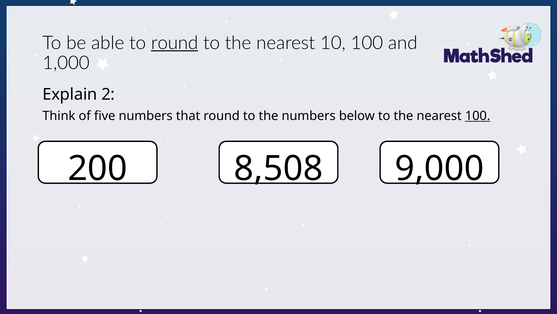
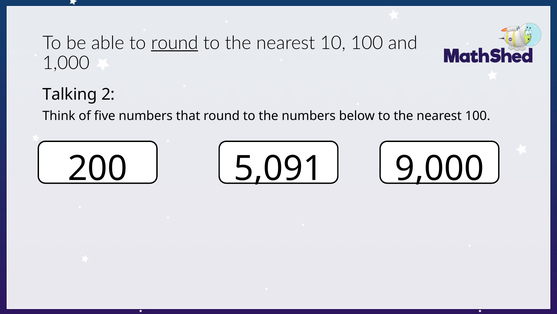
Explain: Explain -> Talking (70, 94)
100 underline: present -> none (478, 116)
8,508: 8,508 -> 5,091 (278, 168)
